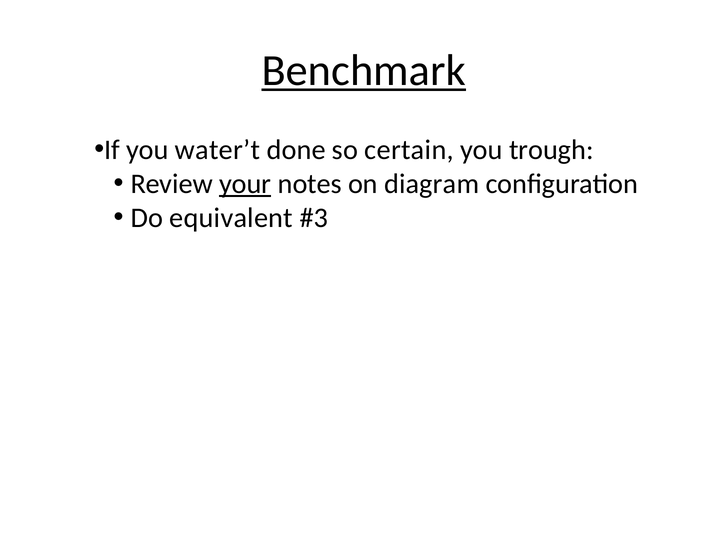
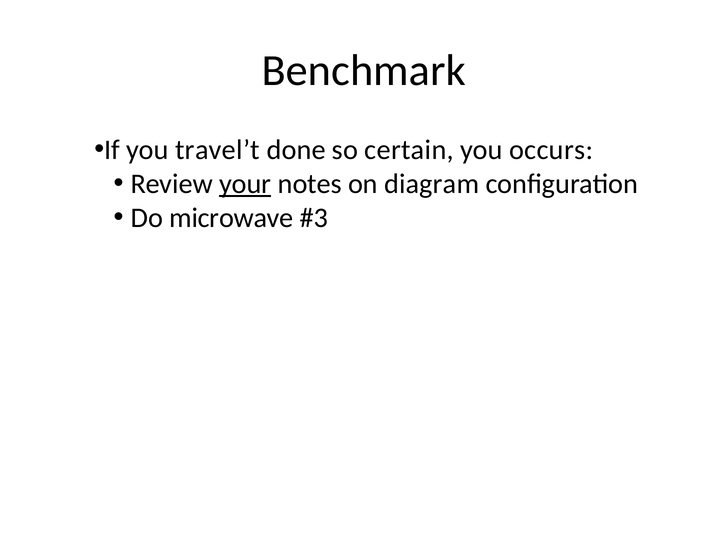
Benchmark underline: present -> none (364, 70)
water’t: water’t -> travel’t (218, 150)
trough: trough -> occurs (551, 150)
equivalent: equivalent -> microwave (231, 218)
